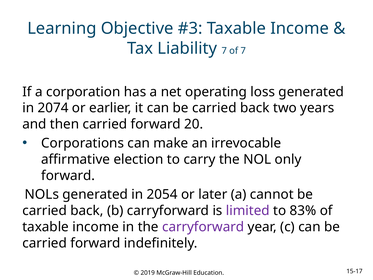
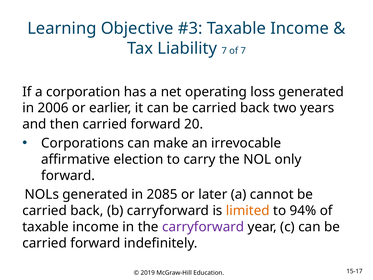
2074: 2074 -> 2006 (53, 108)
2054: 2054 -> 2085 (162, 194)
limited colour: purple -> orange (248, 210)
83%: 83% -> 94% (303, 210)
